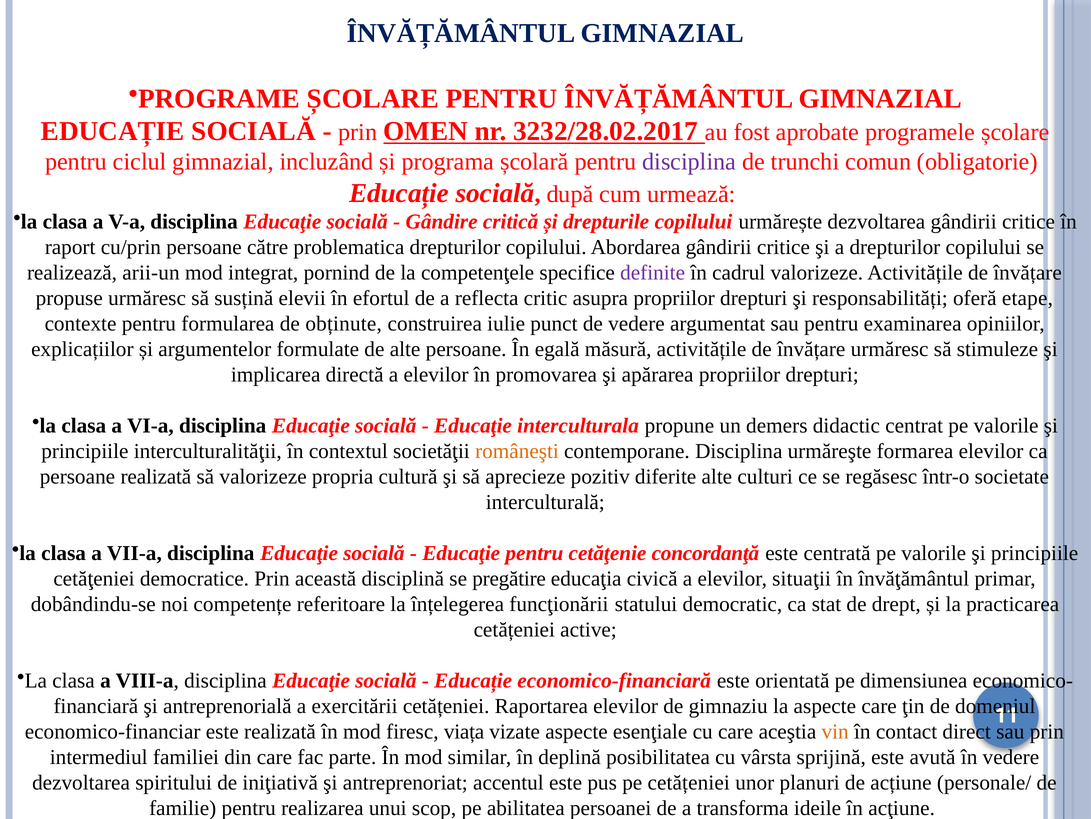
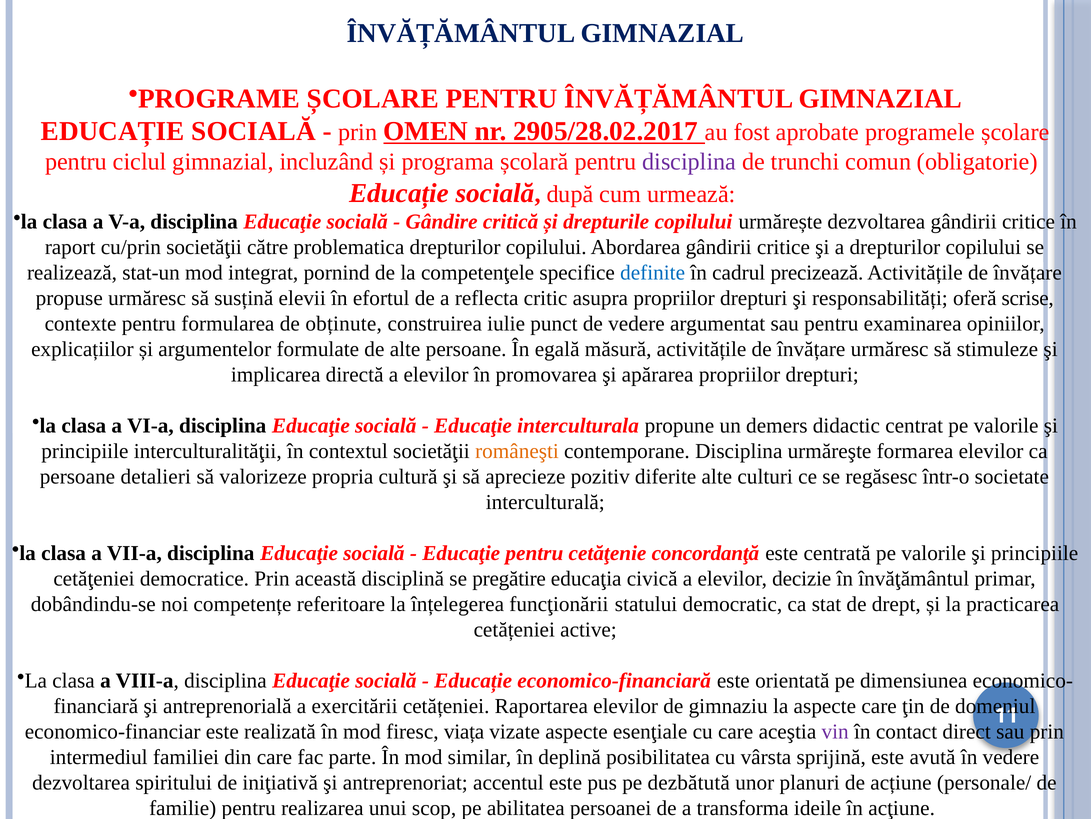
3232/28.02.2017: 3232/28.02.2017 -> 2905/28.02.2017 (606, 131)
cu/prin persoane: persoane -> societăţii (204, 247)
arii-un: arii-un -> stat-un (151, 273)
definite colour: purple -> blue (653, 273)
cadrul valorizeze: valorizeze -> precizează (817, 273)
etape: etape -> scrise (1028, 298)
persoane realizată: realizată -> detalieri (156, 476)
situaţii: situaţii -> decizie (802, 578)
vin colour: orange -> purple (835, 731)
pe cetățeniei: cetățeniei -> dezbătută (689, 782)
